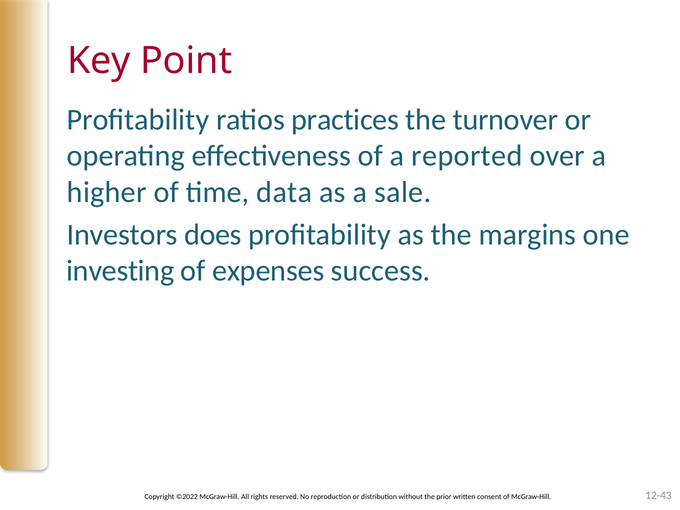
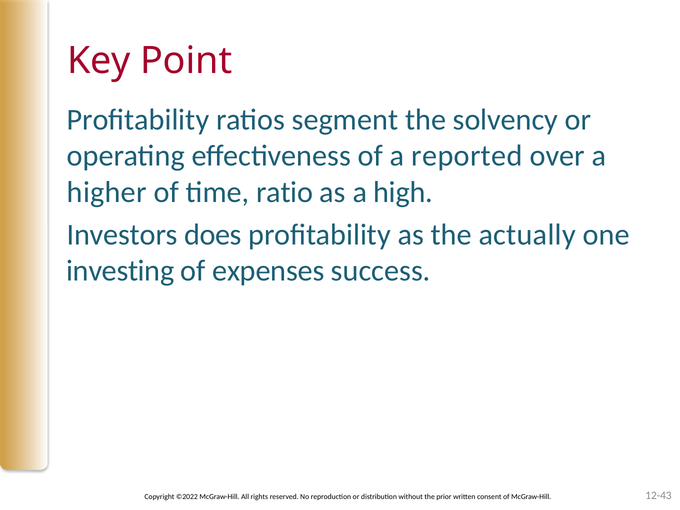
practices: practices -> segment (345, 120)
turnover: turnover -> solvency (505, 120)
data: data -> ratio (285, 192)
sale: sale -> high (403, 192)
margins: margins -> actually (527, 235)
